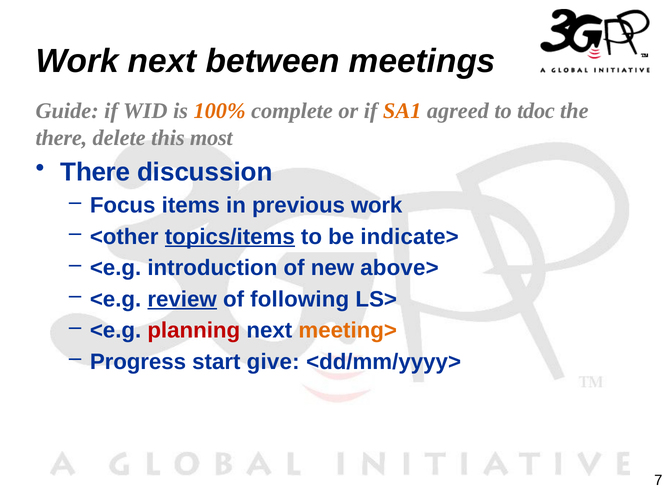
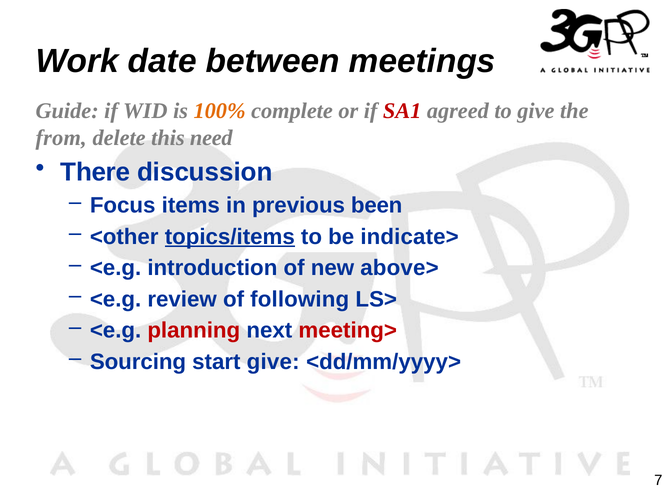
Work next: next -> date (162, 61)
SA1 colour: orange -> red (402, 111)
to tdoc: tdoc -> give (536, 111)
there: there -> from (61, 138)
most: most -> need (211, 138)
previous work: work -> been (377, 205)
review underline: present -> none (182, 299)
meeting> colour: orange -> red (348, 330)
Progress: Progress -> Sourcing (138, 361)
